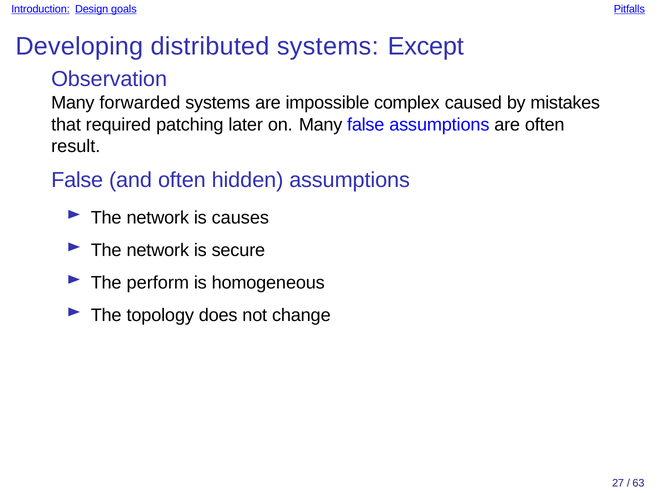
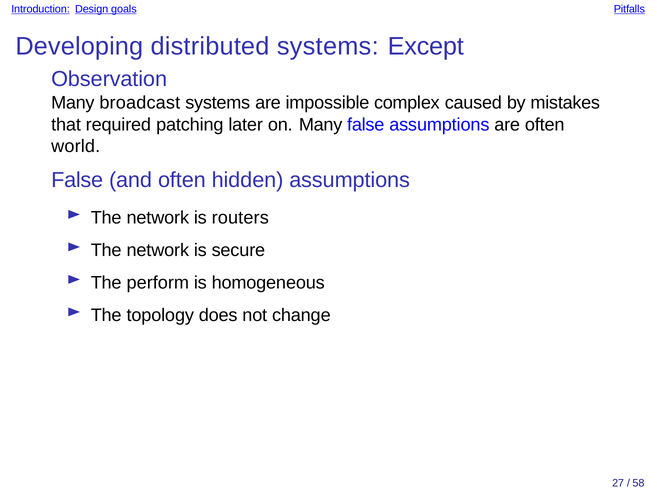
forwarded: forwarded -> broadcast (140, 103)
result: result -> world (76, 146)
causes: causes -> routers (240, 218)
63: 63 -> 58 (638, 483)
